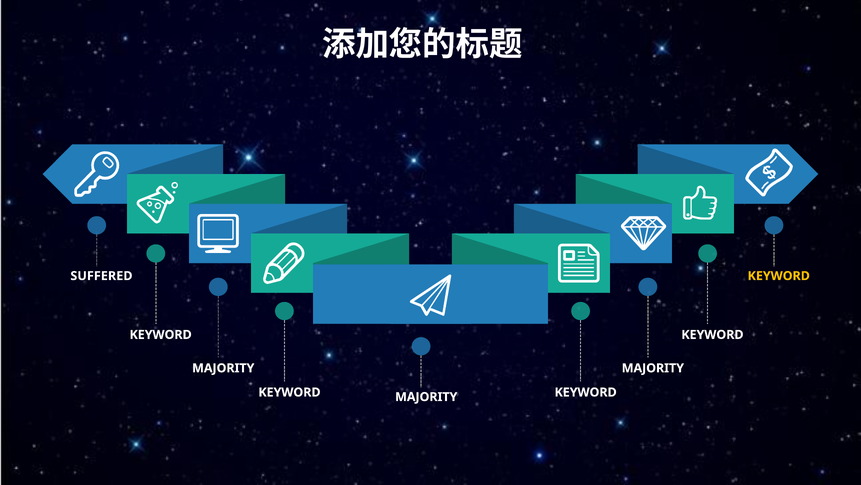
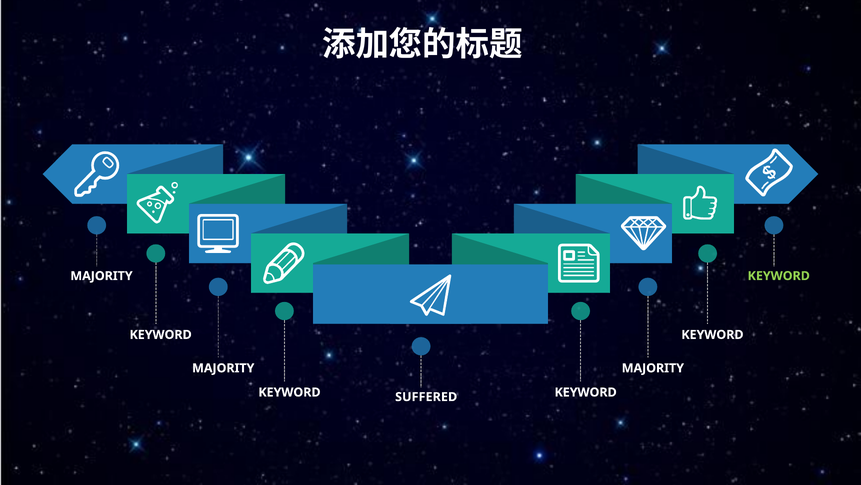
SUFFERED: SUFFERED -> MAJORITY (102, 276)
KEYWORD colour: yellow -> light green (779, 276)
MAJORITY: MAJORITY -> SUFFERED (426, 396)
